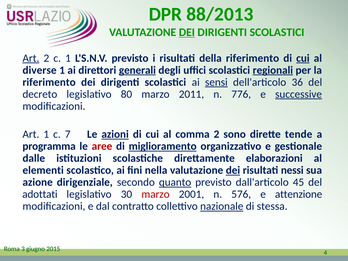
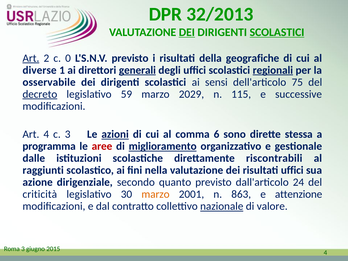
88/2013: 88/2013 -> 32/2013 (220, 14)
SCOLASTICI underline: none -> present (277, 32)
c 1: 1 -> 0 (68, 58)
della riferimento: riferimento -> geografiche (253, 58)
cui underline: present -> none (303, 58)
riferimento: riferimento -> osservabile (49, 82)
sensi underline: present -> none (216, 82)
36: 36 -> 75 (297, 82)
decreto underline: none -> present (40, 94)
80: 80 -> 59 (126, 94)
2011: 2011 -> 2029 (191, 94)
776: 776 -> 115 (241, 94)
successive underline: present -> none (299, 94)
Art 1: 1 -> 4 (46, 134)
c 7: 7 -> 3 (68, 134)
comma 2: 2 -> 6 (217, 134)
tende: tende -> stessa (299, 134)
elaborazioni: elaborazioni -> riscontrabili (274, 158)
elementi: elementi -> raggiunti (43, 170)
dei underline: present -> none (233, 170)
risultati nessi: nessi -> uffici (292, 170)
quanto underline: present -> none (175, 182)
45: 45 -> 24 (298, 182)
adottati: adottati -> criticità (40, 194)
marzo colour: red -> orange (155, 194)
576: 576 -> 863 (241, 194)
stessa: stessa -> valore (272, 206)
